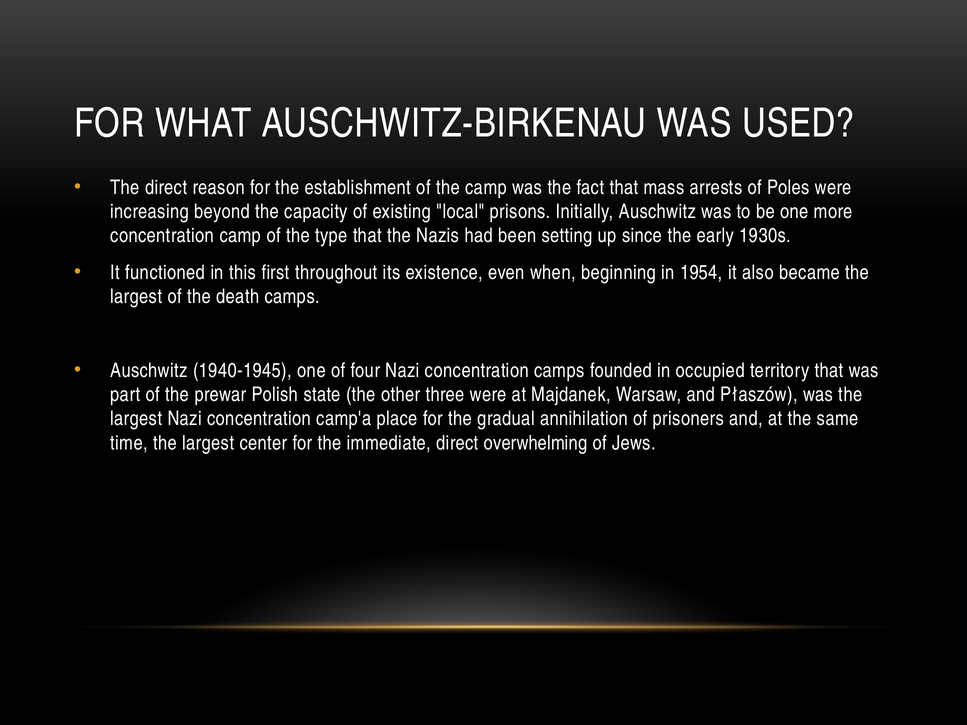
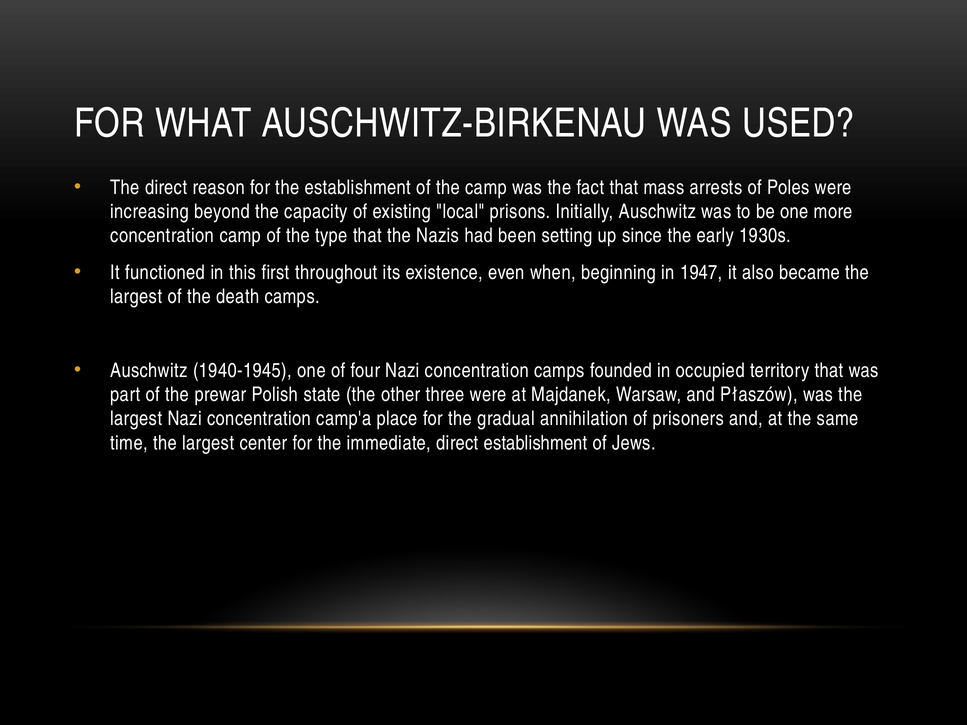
1954: 1954 -> 1947 (701, 273)
direct overwhelming: overwhelming -> establishment (536, 443)
